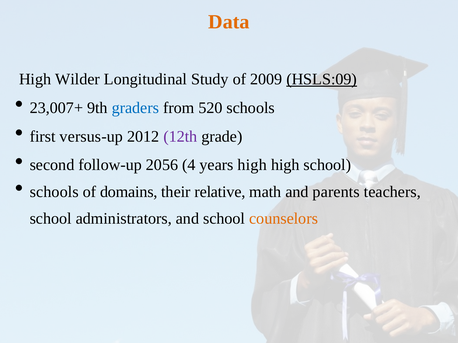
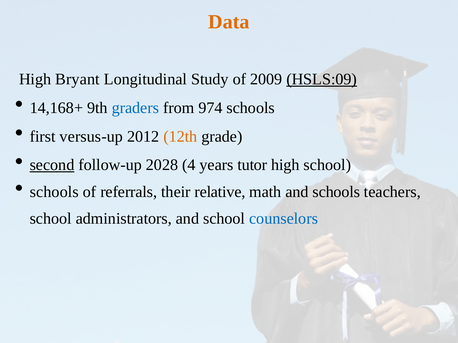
Wilder: Wilder -> Bryant (78, 79)
23,007+: 23,007+ -> 14,168+ (56, 108)
520: 520 -> 974 (210, 108)
12th colour: purple -> orange (180, 137)
second underline: none -> present (52, 165)
2056: 2056 -> 2028 (162, 165)
years high: high -> tutor (252, 165)
domains: domains -> referrals (129, 192)
and parents: parents -> schools (336, 192)
counselors colour: orange -> blue (284, 219)
